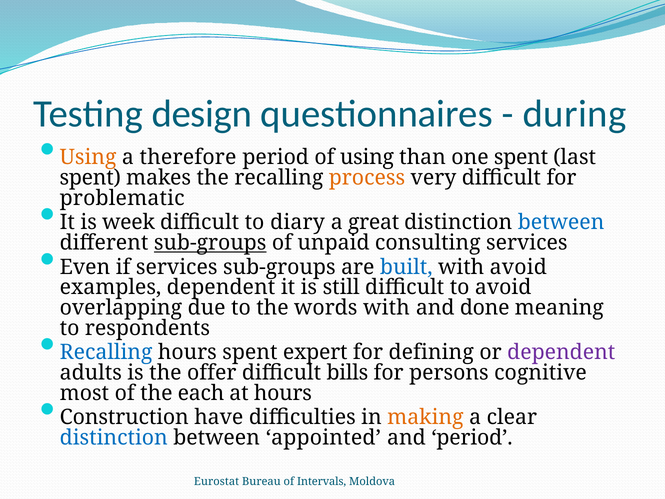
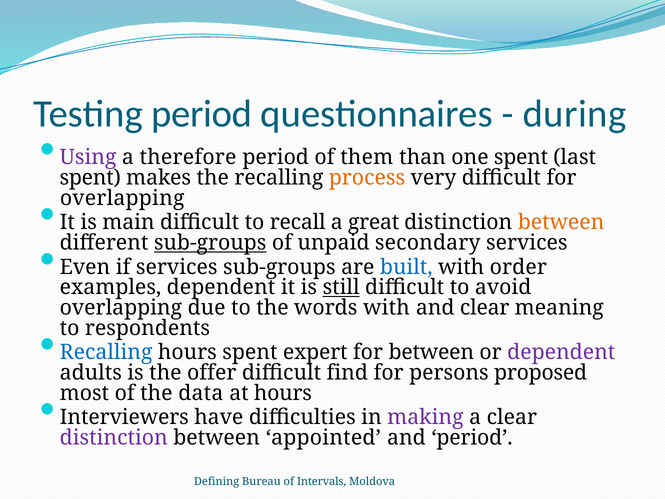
Testing design: design -> period (202, 114)
Using colour: orange -> purple (88, 157)
of using: using -> them (367, 157)
problematic: problematic -> overlapping (122, 198)
week: week -> main (128, 222)
diary: diary -> recall (298, 222)
between colour: blue -> orange (561, 222)
consulting: consulting -> secondary (428, 243)
with avoid: avoid -> order (518, 267)
still underline: none -> present (341, 287)
and done: done -> clear (485, 308)
for defining: defining -> between (431, 352)
bills: bills -> find (347, 373)
cognitive: cognitive -> proposed (541, 373)
each: each -> data (201, 393)
Construction: Construction -> Interviewers (124, 417)
making colour: orange -> purple (425, 417)
distinction colour: blue -> purple (114, 437)
Eurostat: Eurostat -> Defining (217, 481)
